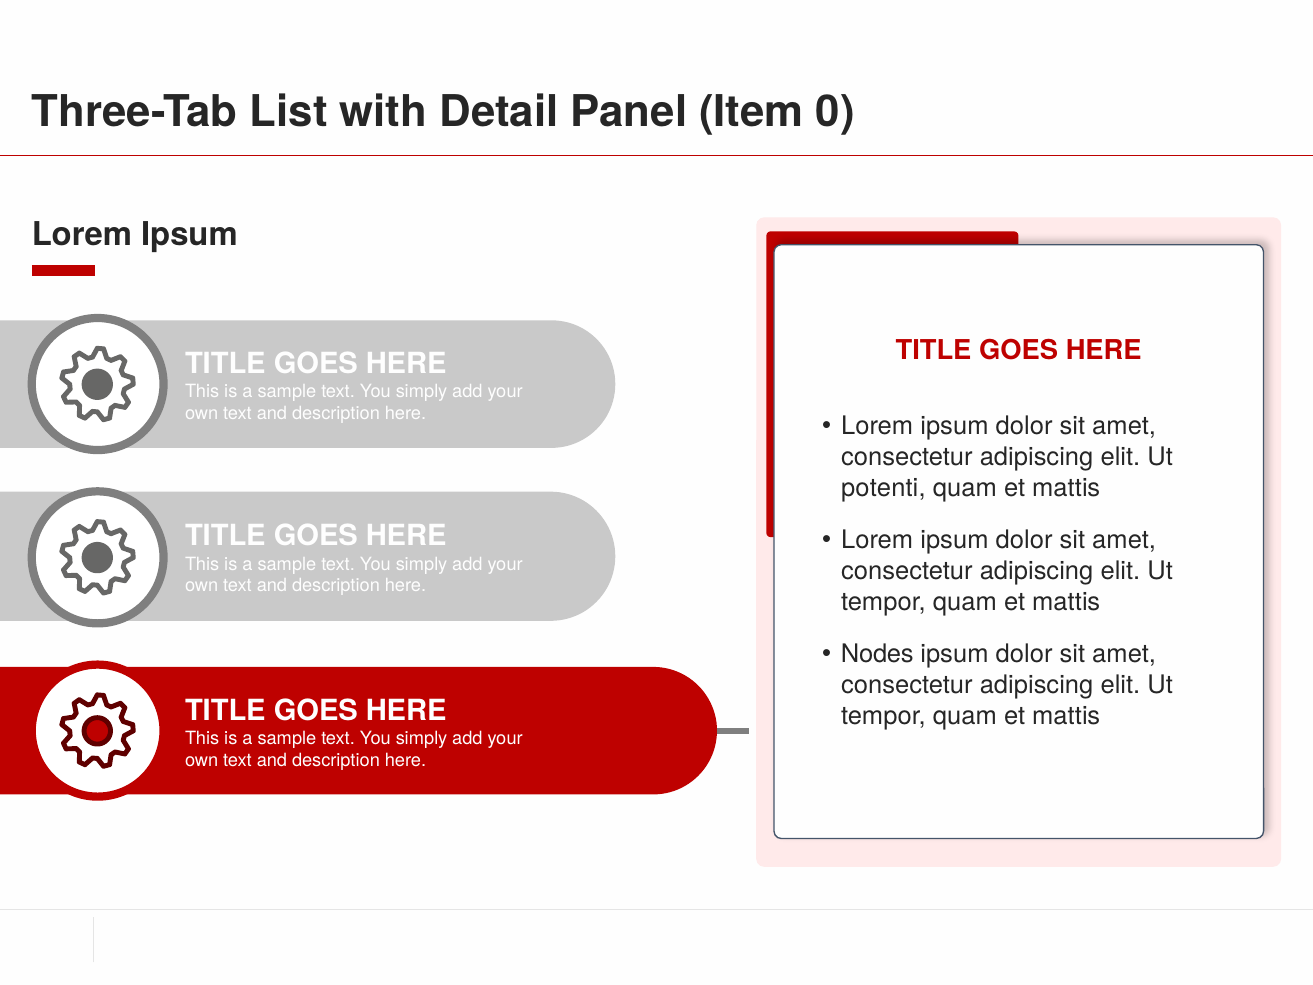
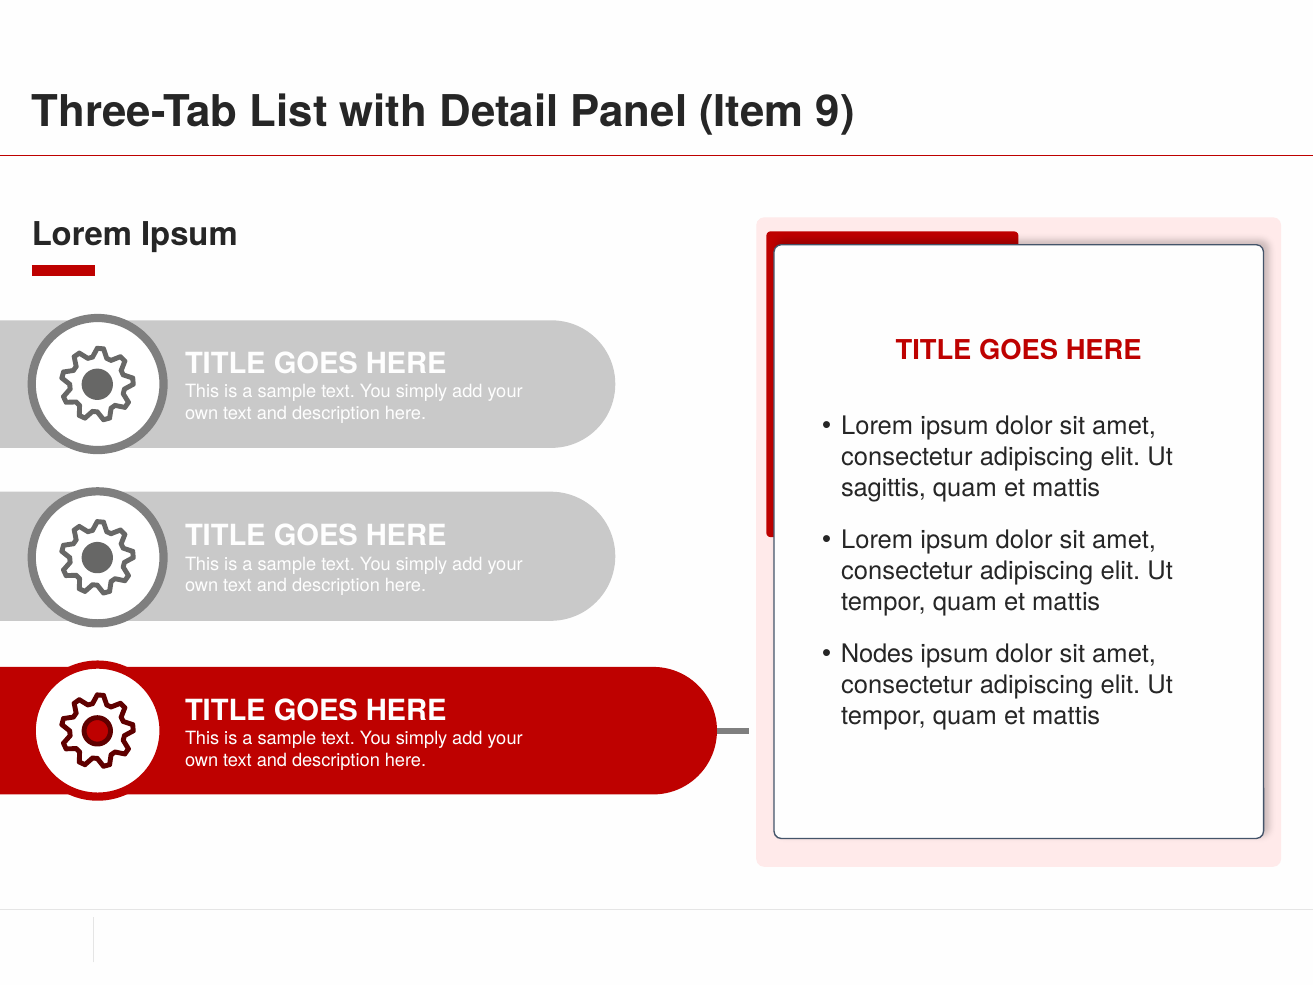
0: 0 -> 9 (835, 112)
potenti: potenti -> sagittis (884, 488)
